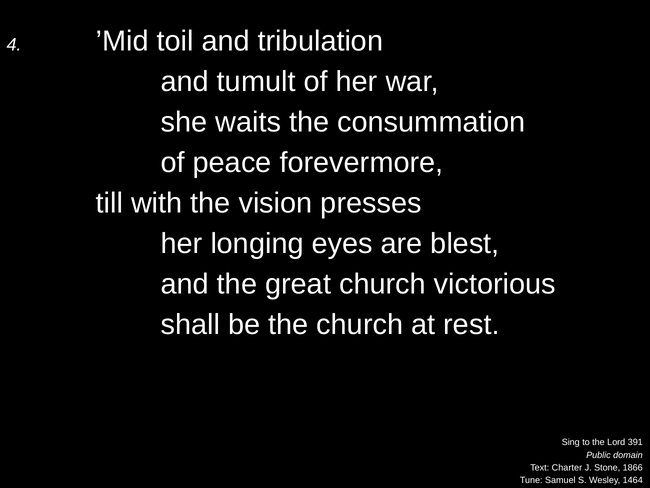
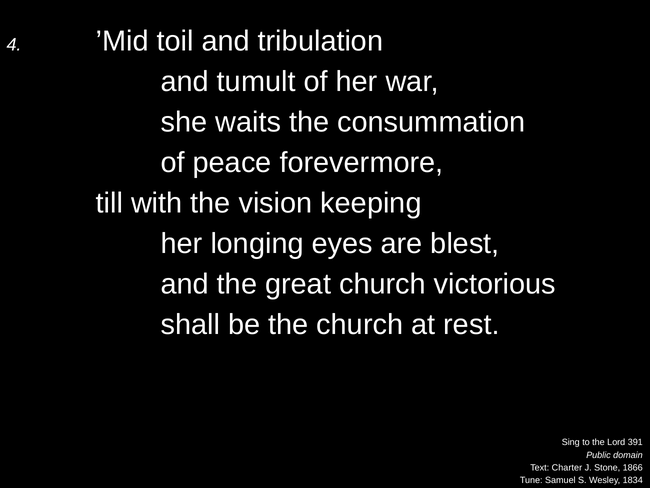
presses: presses -> keeping (371, 203)
1464: 1464 -> 1834 (633, 480)
